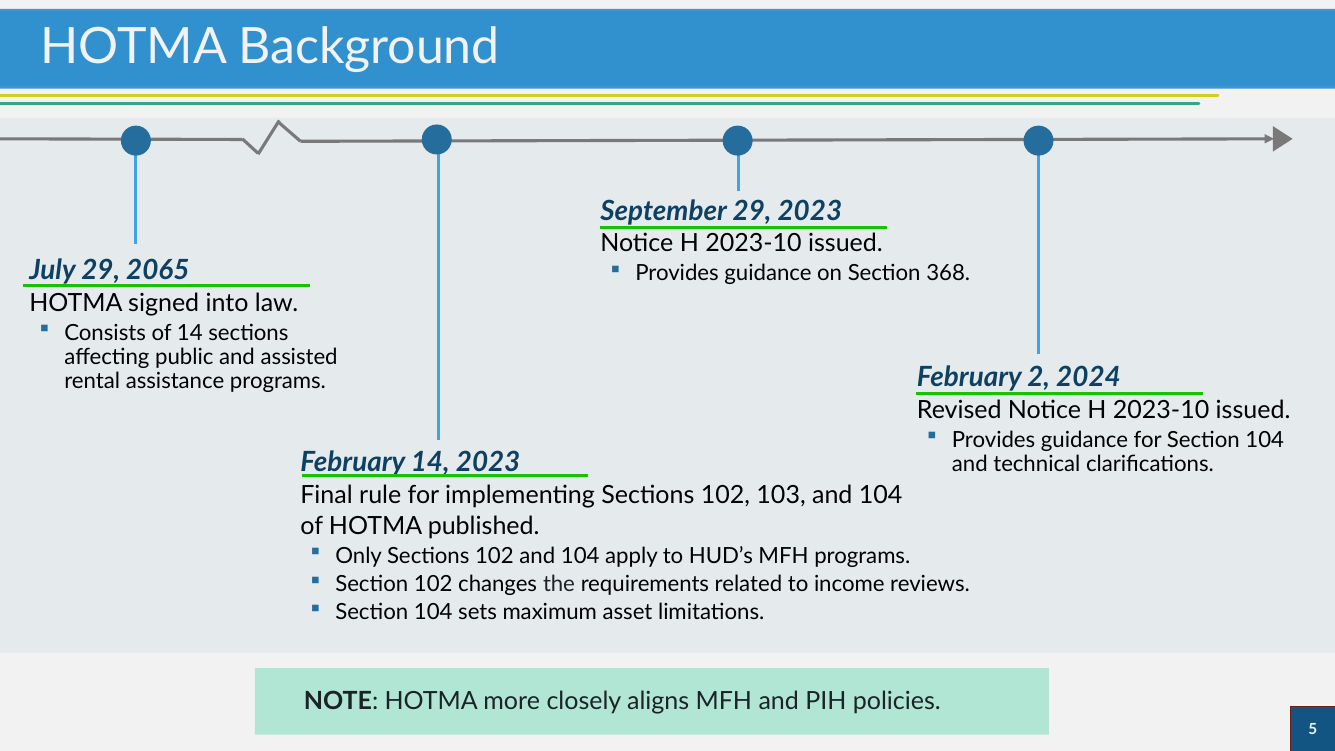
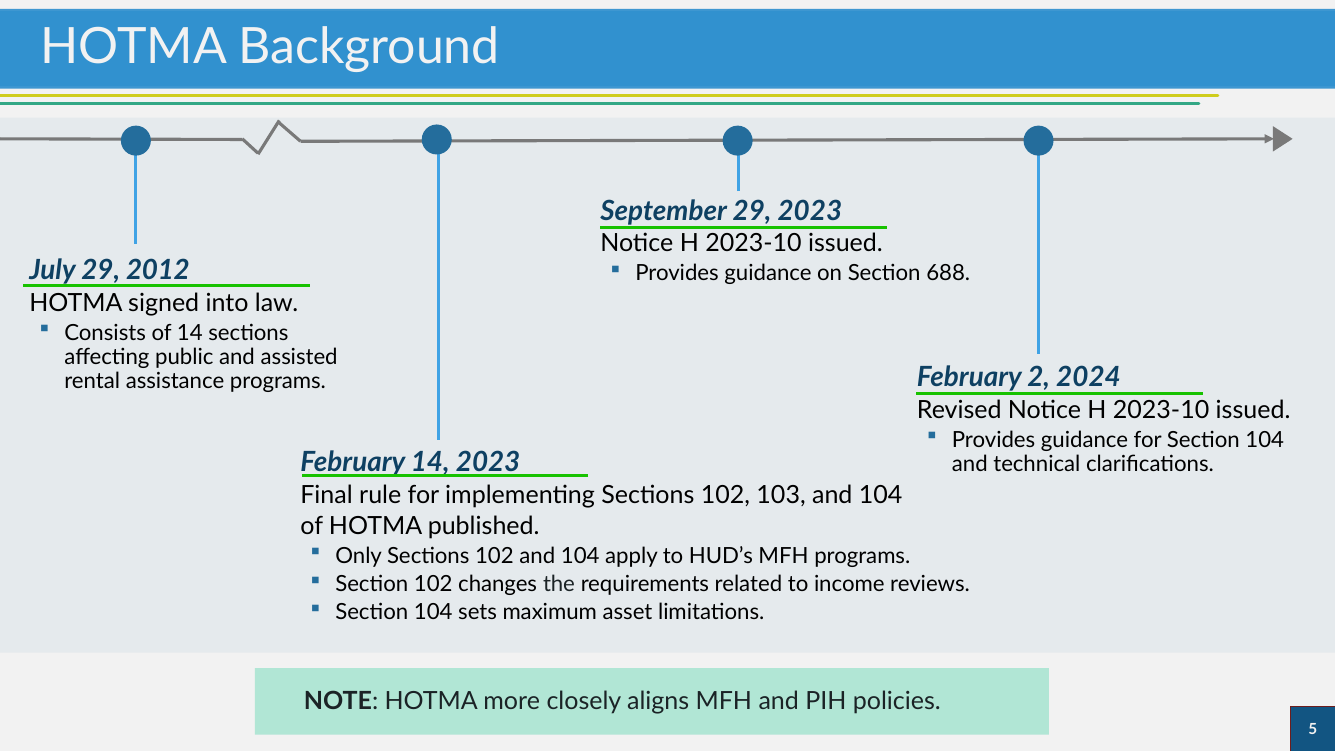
2065: 2065 -> 2012 (158, 270)
368: 368 -> 688 (948, 273)
